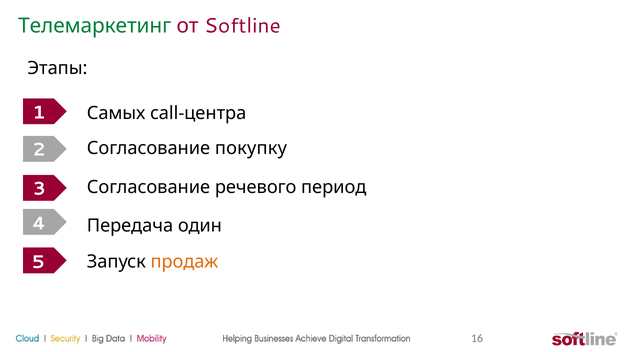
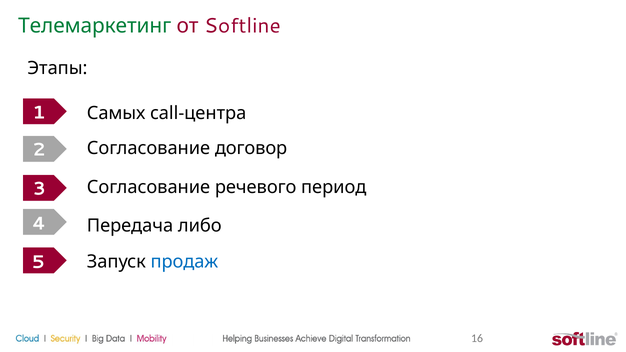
покупку: покупку -> договор (251, 148)
один: один -> либо (200, 226)
продаж colour: orange -> blue (184, 262)
